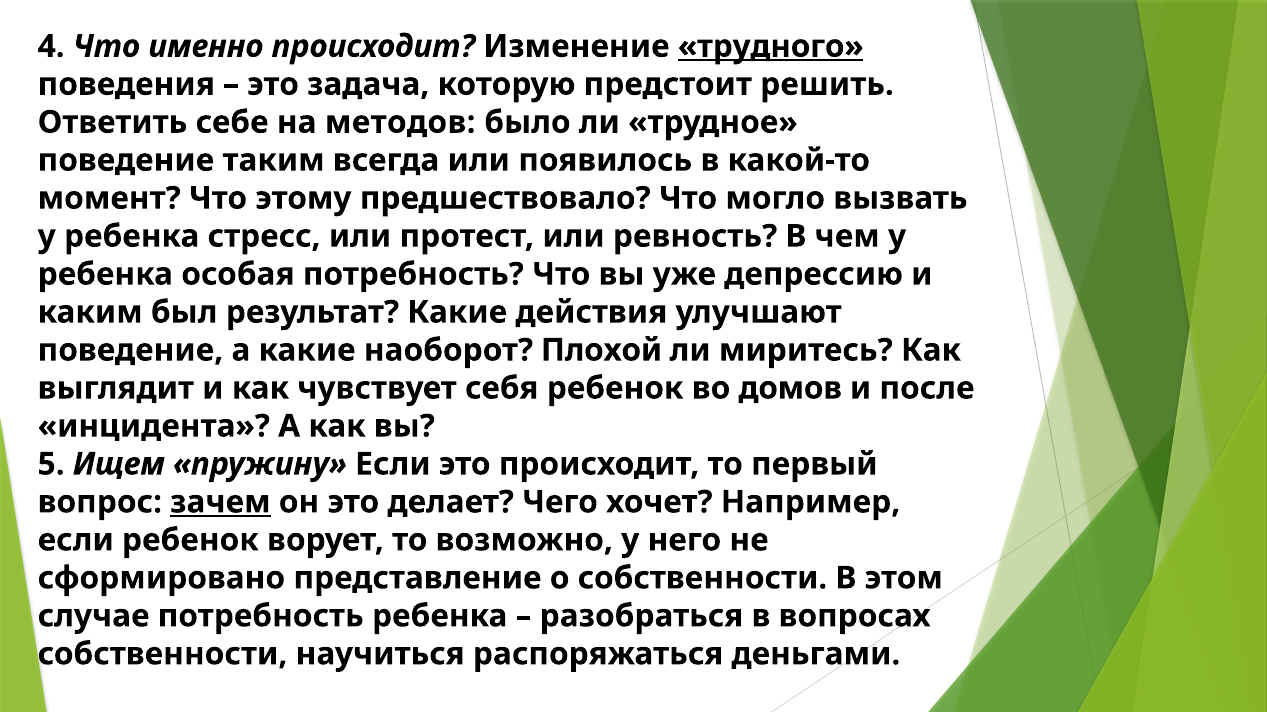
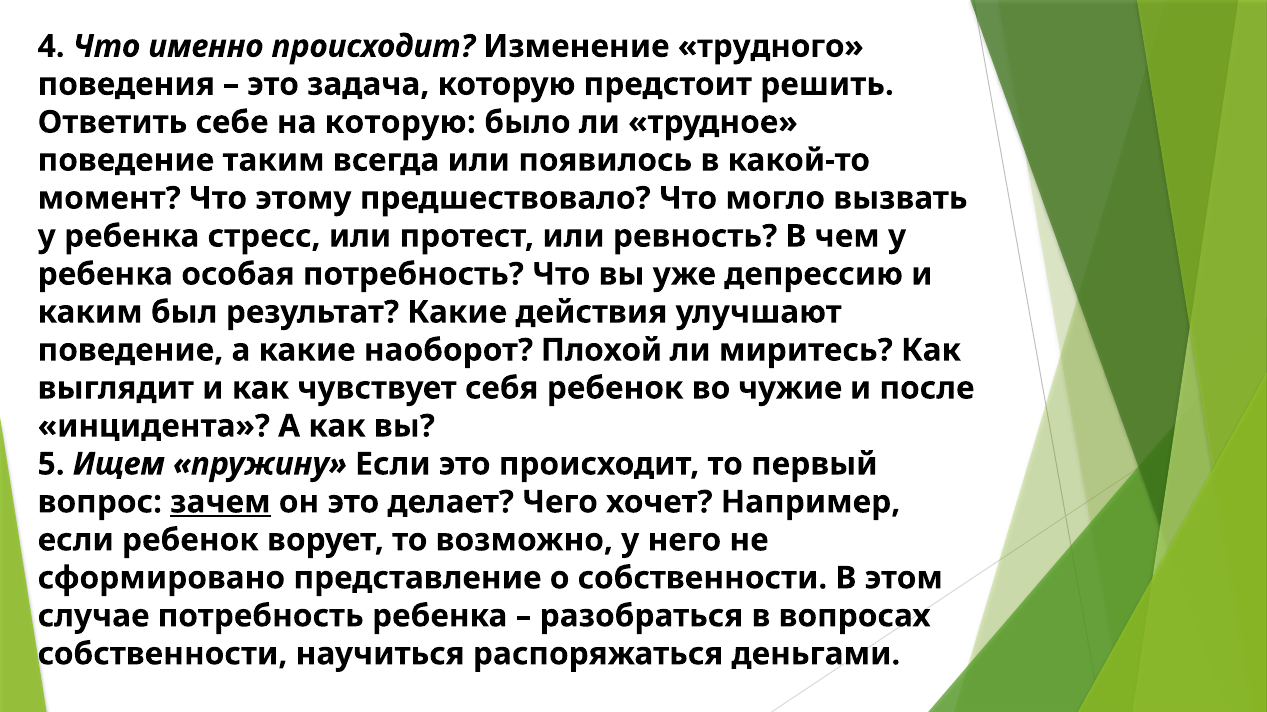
трудного underline: present -> none (771, 46)
на методов: методов -> которую (400, 122)
домов: домов -> чужие (790, 388)
